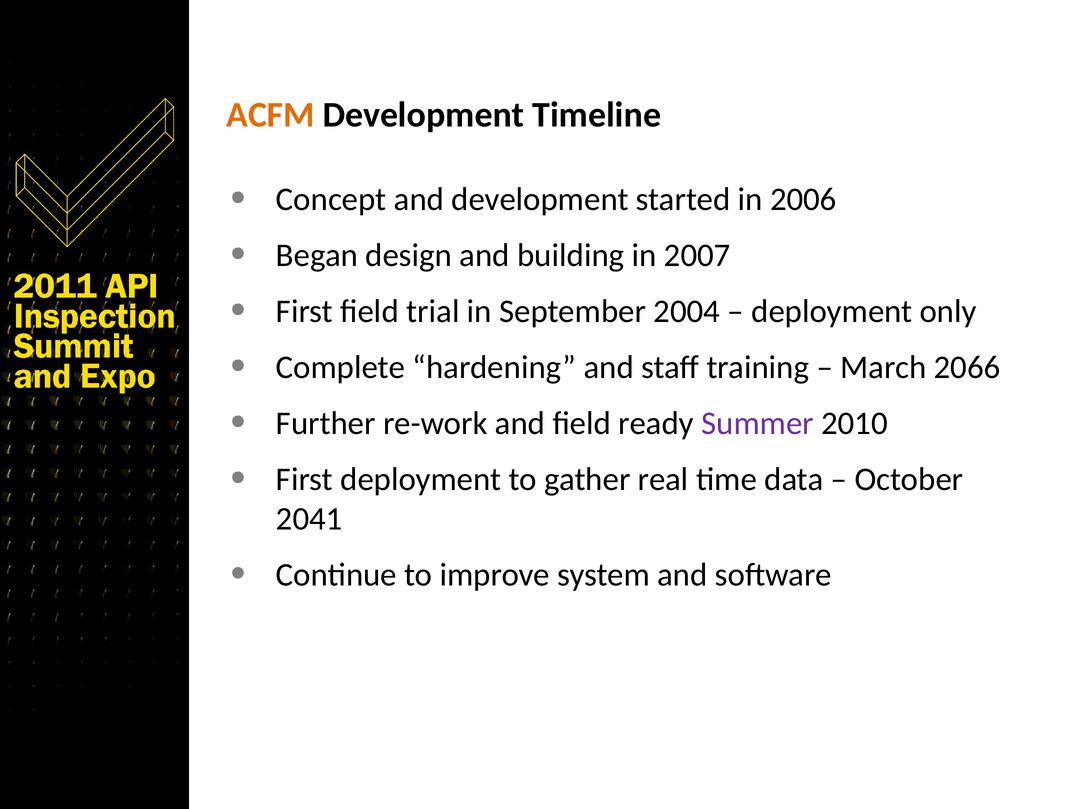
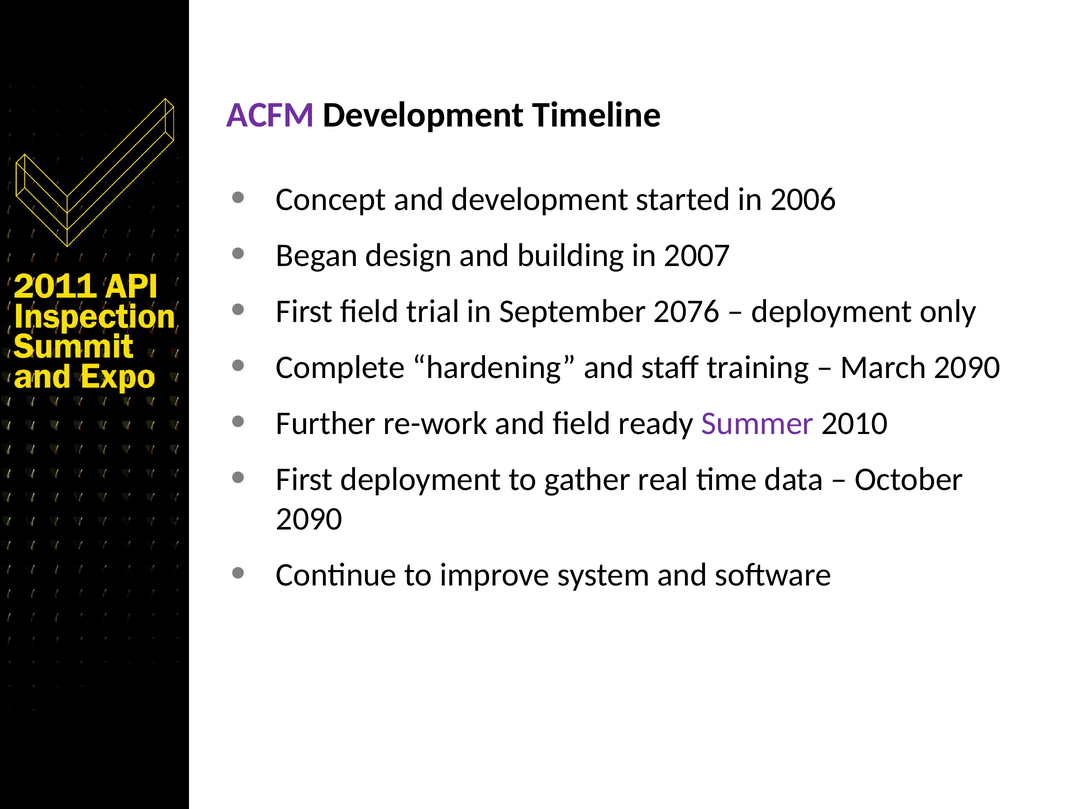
ACFM colour: orange -> purple (271, 115)
2004: 2004 -> 2076 (687, 311)
March 2066: 2066 -> 2090 (967, 367)
2041: 2041 -> 2090 (309, 518)
